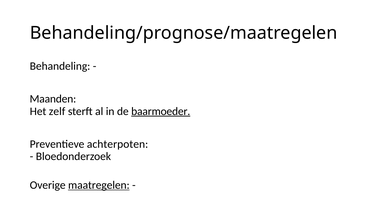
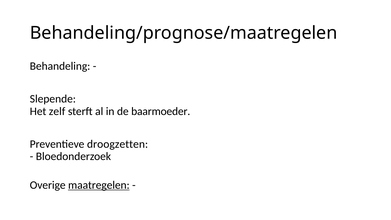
Maanden: Maanden -> Slepende (53, 99)
baarmoeder underline: present -> none (161, 111)
achterpoten: achterpoten -> droogzetten (118, 144)
